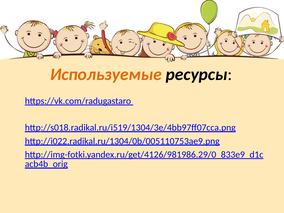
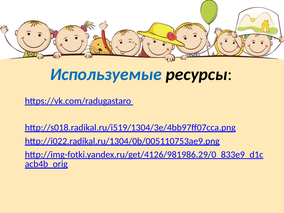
Используемые colour: orange -> blue (106, 74)
